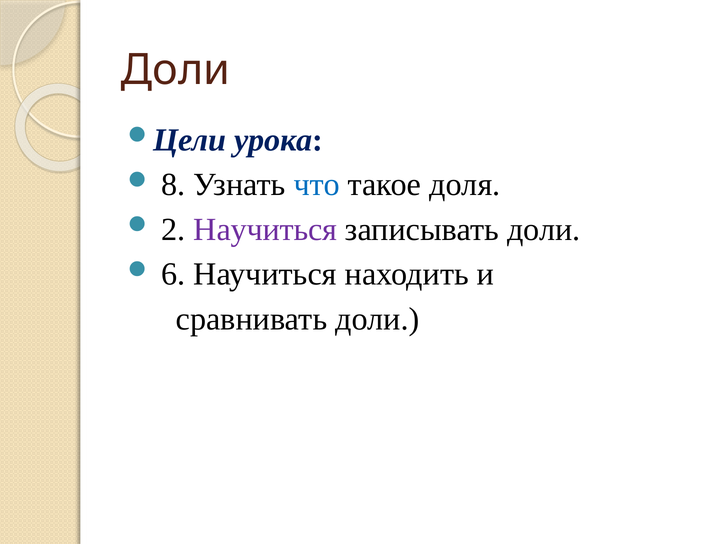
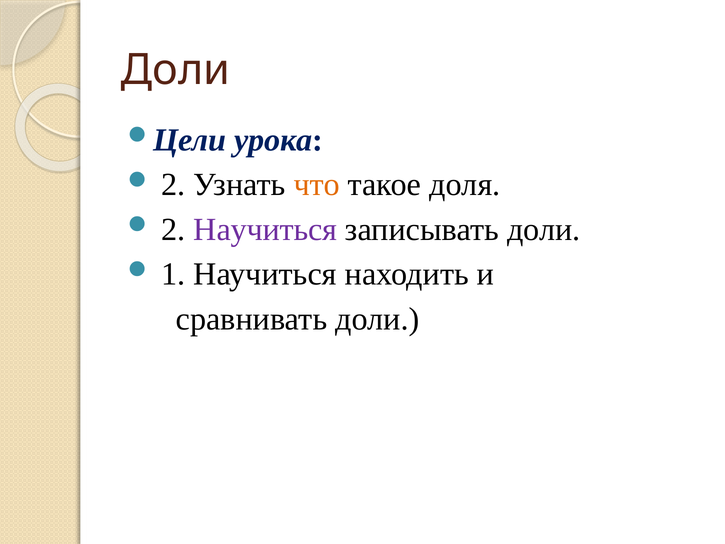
8: 8 -> 2 (173, 185)
что colour: blue -> orange (317, 185)
6: 6 -> 1 (173, 274)
